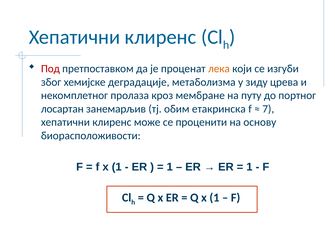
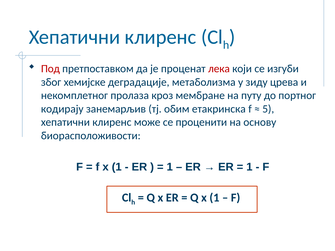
лека colour: orange -> red (219, 69)
лосартан: лосартан -> кодирају (62, 109)
7: 7 -> 5 (268, 109)
